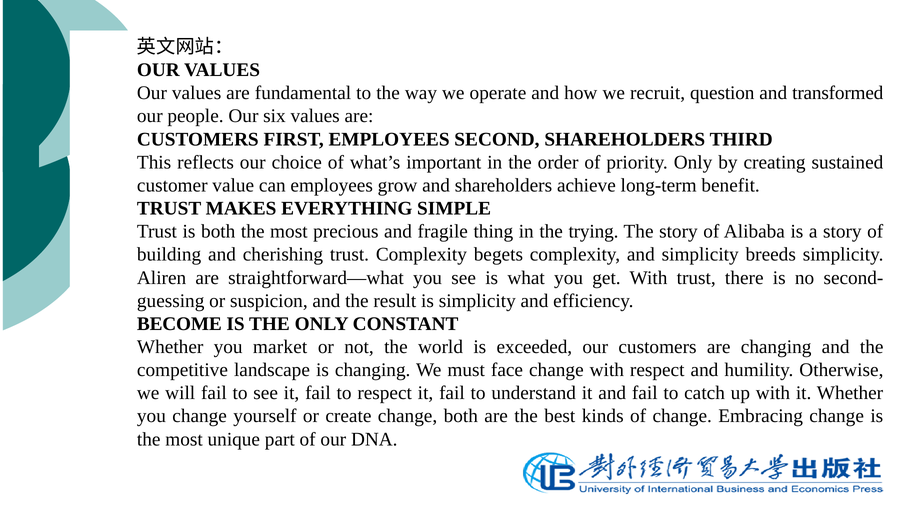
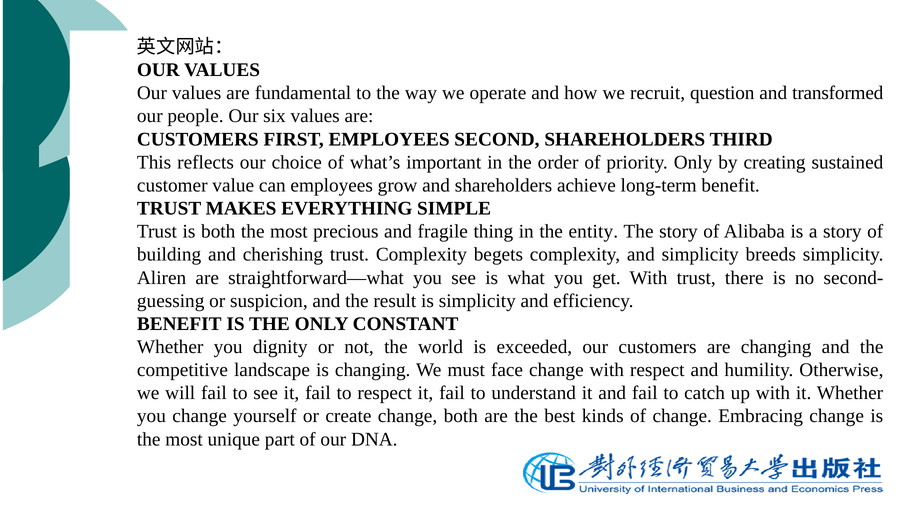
trying: trying -> entity (593, 232)
BECOME: BECOME -> BENEFIT (179, 324)
market: market -> dignity (280, 347)
